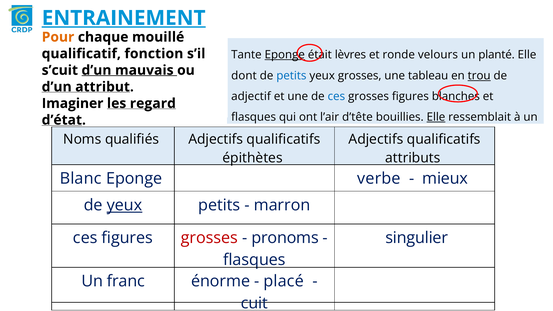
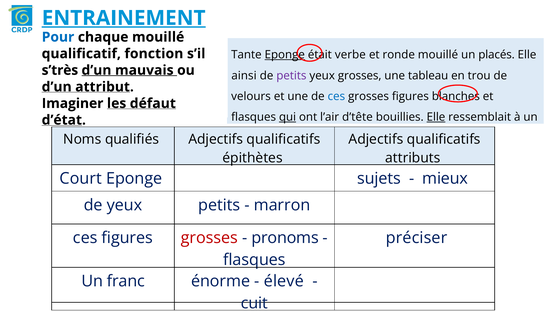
Pour colour: orange -> blue (58, 37)
lèvres: lèvres -> verbe (350, 55)
ronde velours: velours -> mouillé (438, 55)
planté: planté -> placés (497, 55)
s’cuit: s’cuit -> s’très (60, 70)
dont: dont -> ainsi (244, 76)
petits colour: blue -> purple (291, 76)
trou underline: present -> none (479, 76)
adjectif: adjectif -> velours (251, 96)
regard: regard -> défaut (153, 103)
qui underline: none -> present (288, 117)
Blanc: Blanc -> Court (81, 179)
verbe: verbe -> sujets (379, 179)
yeux underline: present -> none (124, 205)
singulier: singulier -> préciser (417, 238)
placé: placé -> élevé (284, 281)
